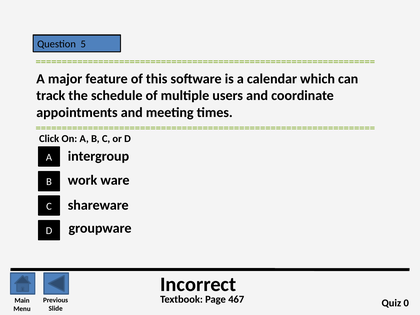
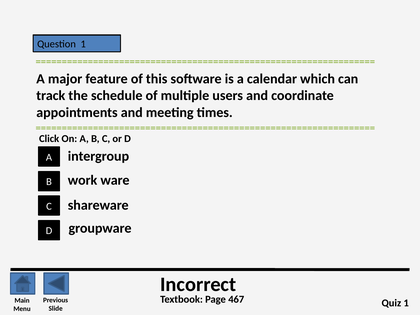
Question 5: 5 -> 1 (83, 44)
Quiz 0: 0 -> 1 (406, 303)
